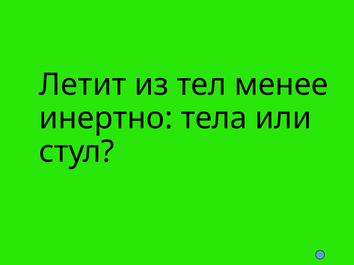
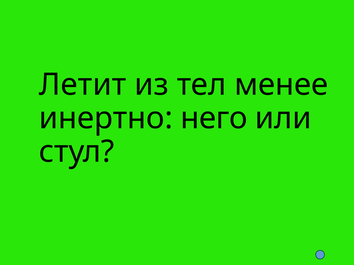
тела: тела -> него (214, 118)
